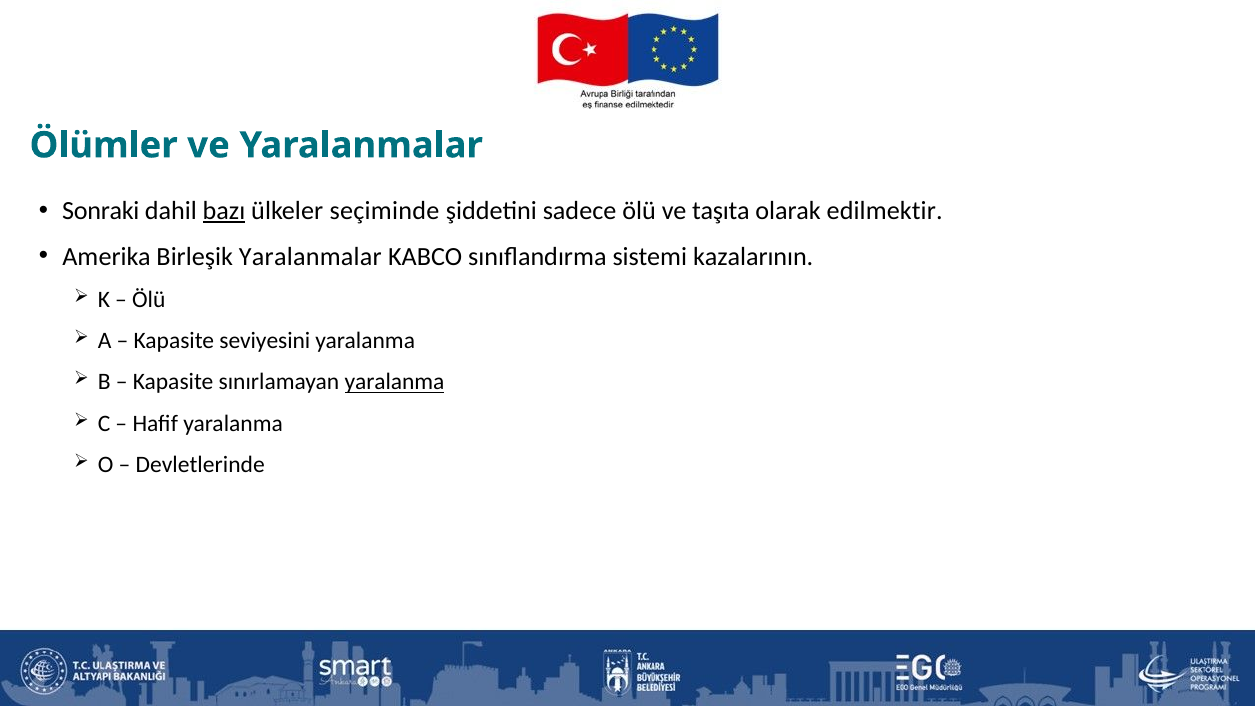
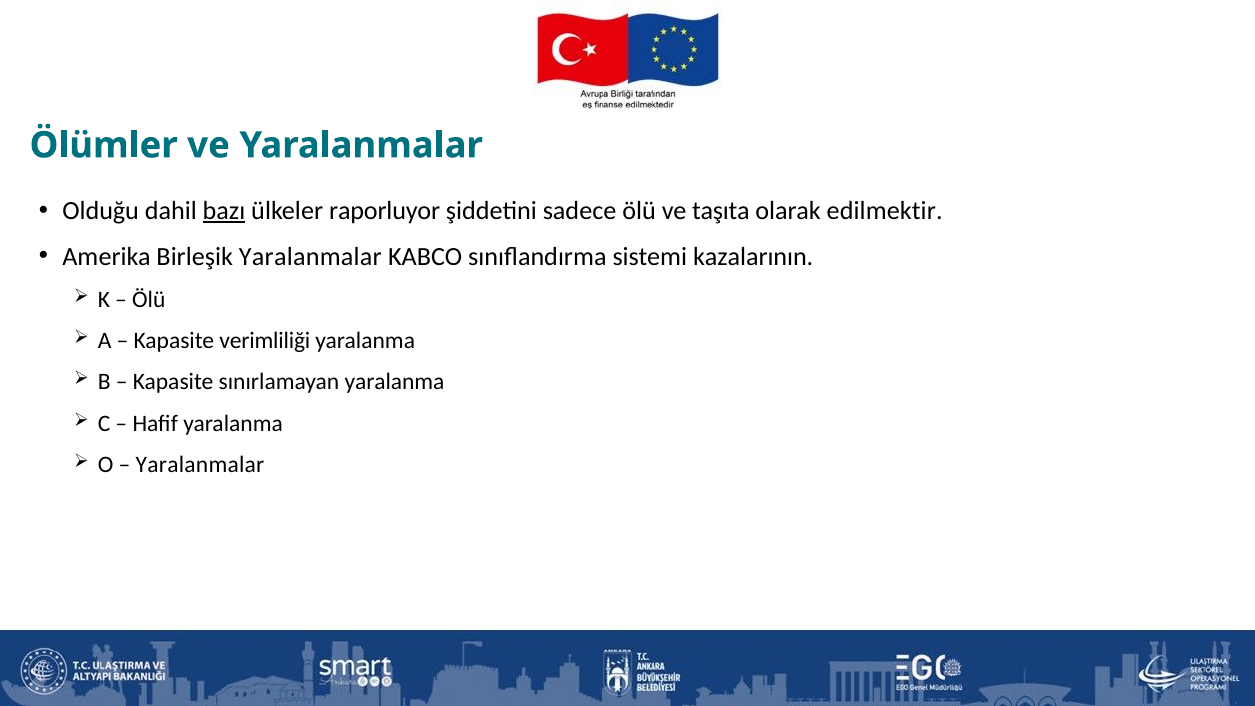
Sonraki: Sonraki -> Olduğu (101, 211)
seçiminde: seçiminde -> raporluyor (385, 211)
seviyesini: seviyesini -> verimliliği (265, 341)
yaralanma underline: present -> none (395, 382)
Devletlerinde: Devletlerinde -> Yaralanmalar (200, 465)
